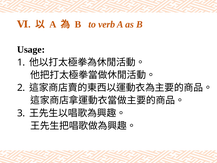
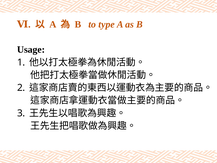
verb: verb -> type (107, 24)
